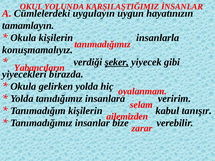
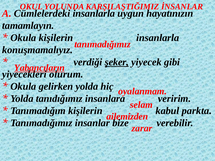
Cümlelerdeki uygulayın: uygulayın -> insanlarla (94, 13)
Yabancıların underline: none -> present (39, 68)
birazda: birazda -> olurum (66, 74)
tanışır: tanışır -> parkta (197, 111)
